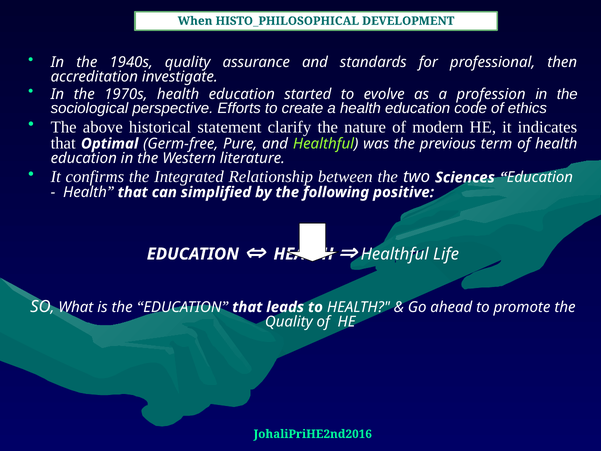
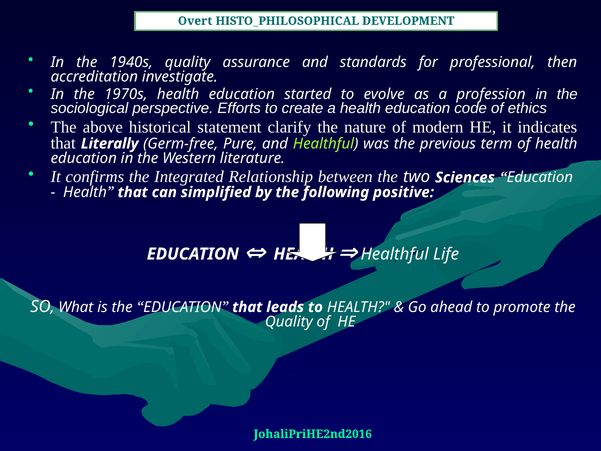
When: When -> Overt (195, 21)
Optimal: Optimal -> Literally (110, 144)
